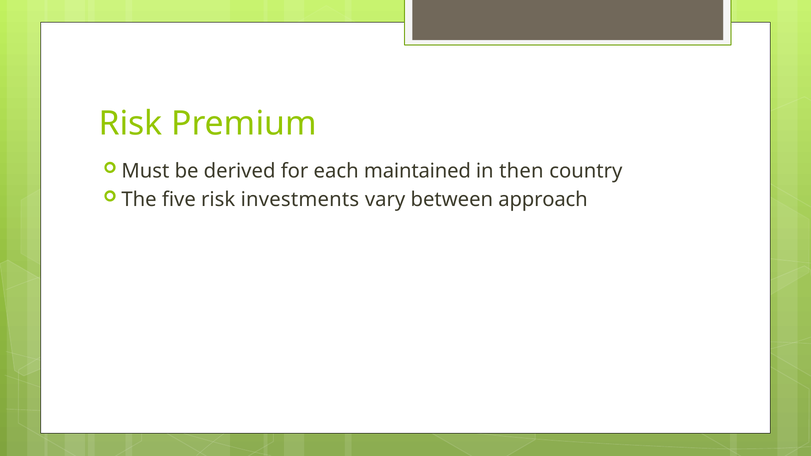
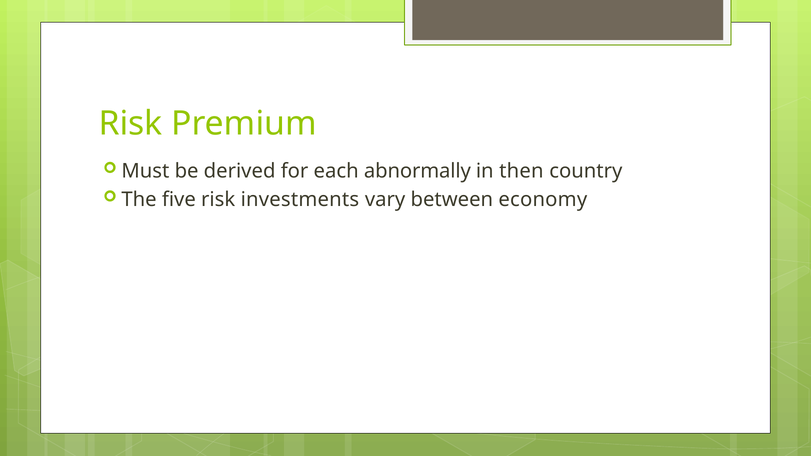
maintained: maintained -> abnormally (417, 171)
approach: approach -> economy (543, 200)
